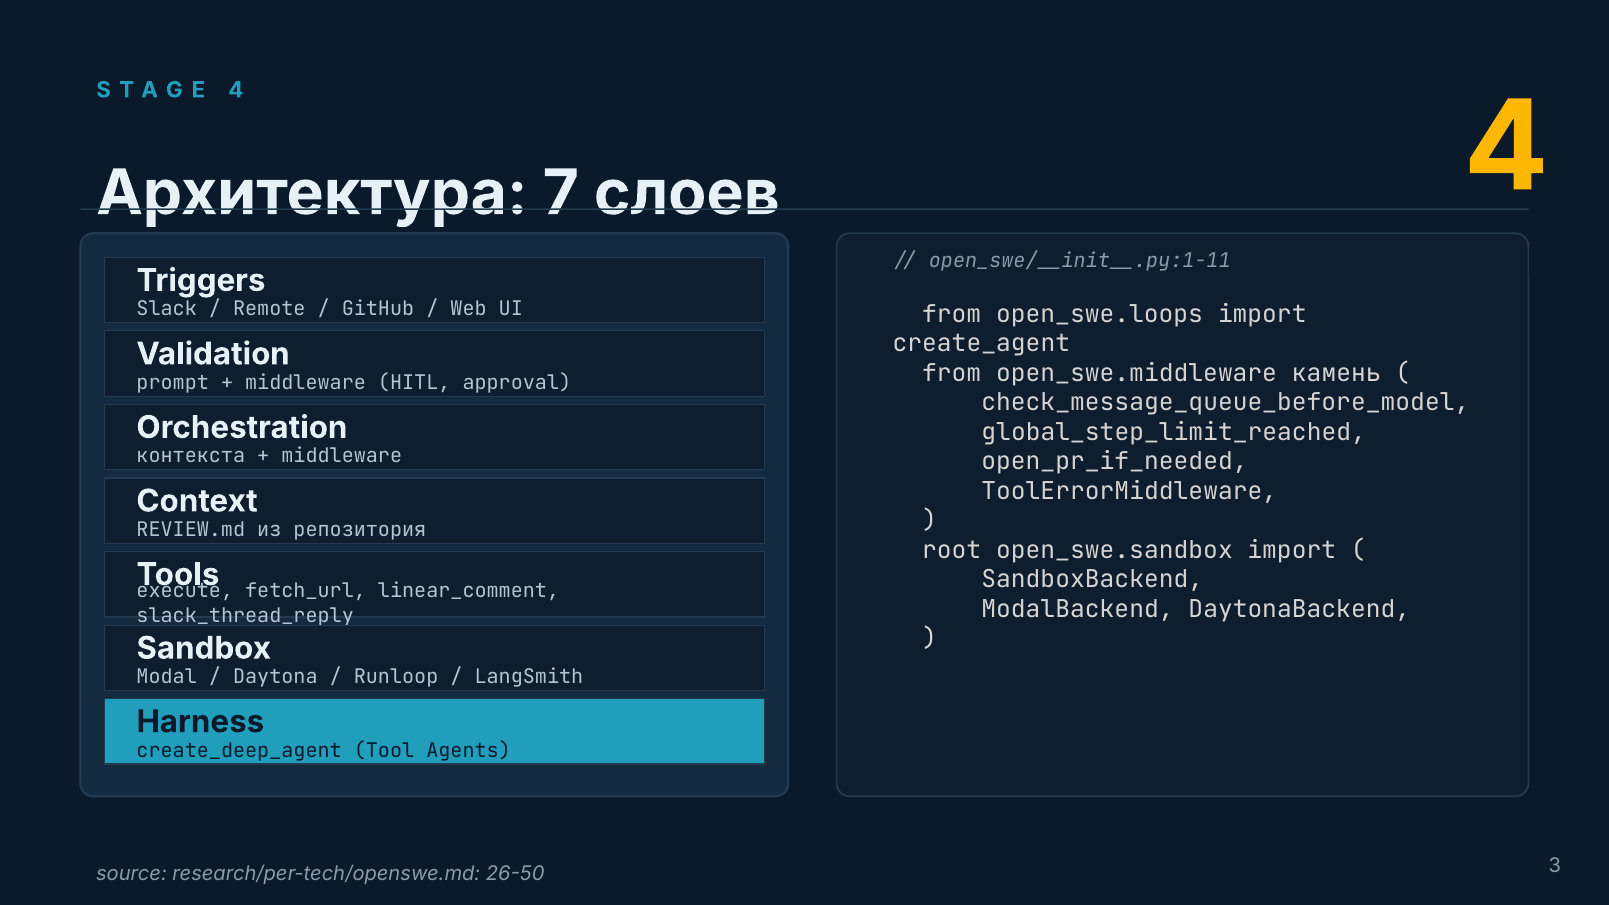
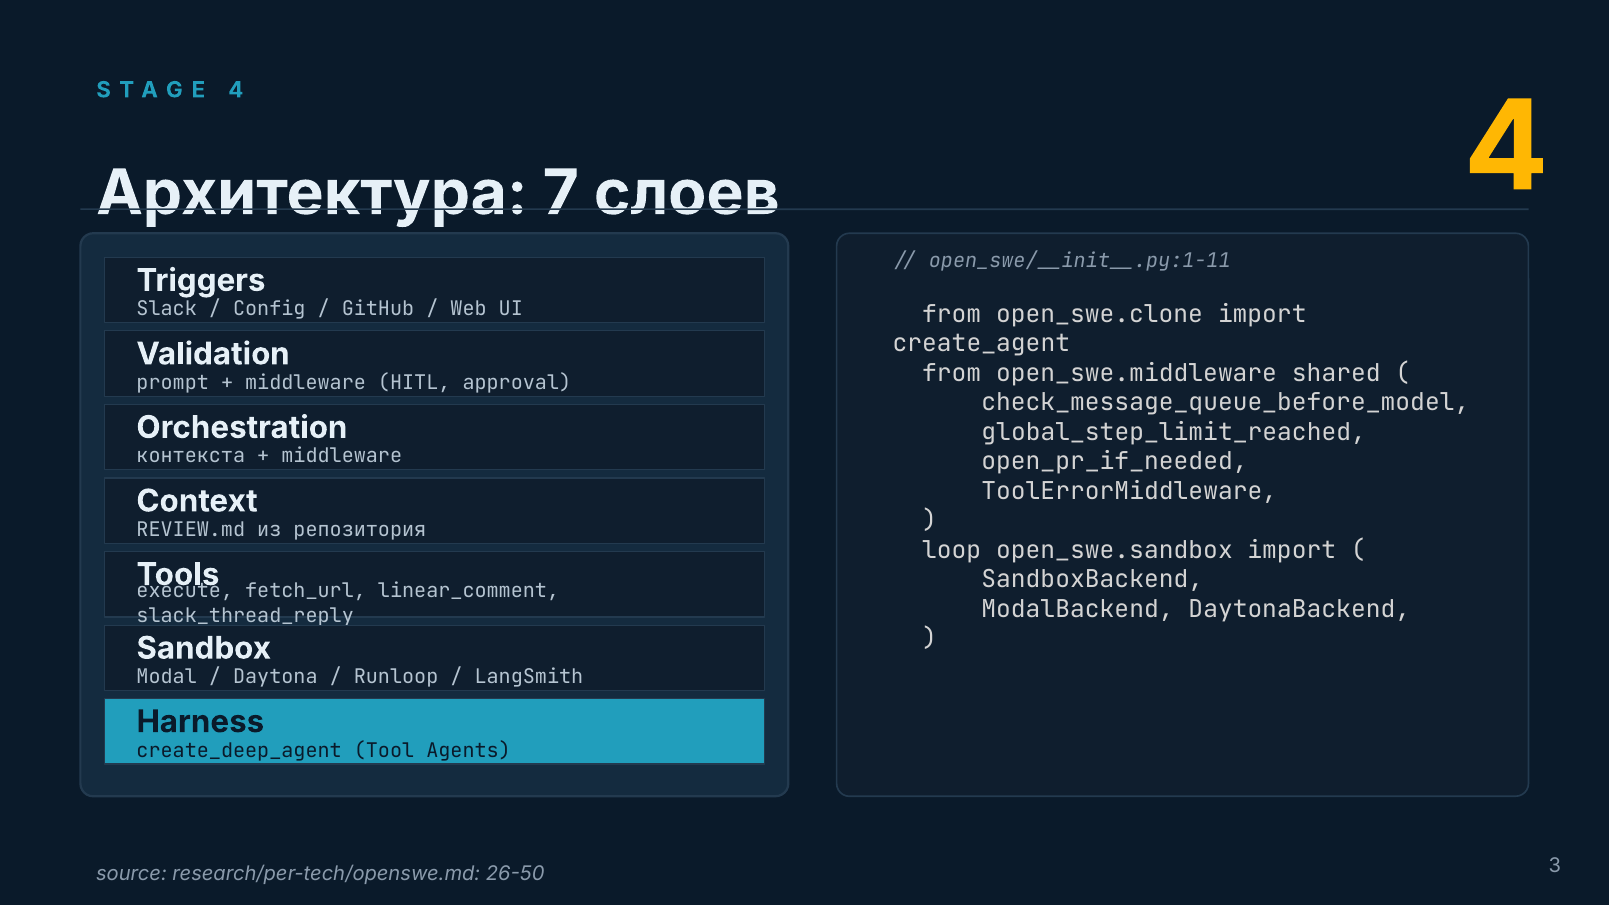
Remote: Remote -> Config (269, 309)
open_swe.loops: open_swe.loops -> open_swe.clone (1100, 314)
камень: камень -> shared (1336, 373)
root: root -> loop (952, 550)
